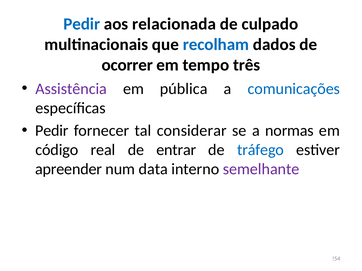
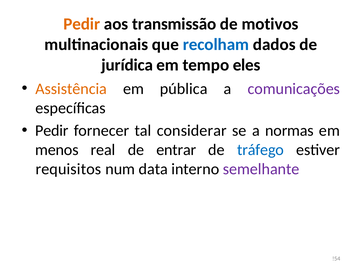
Pedir colour: blue -> orange (82, 24)
relacionada: relacionada -> transmissão (174, 24)
culpado: culpado -> motivos (270, 24)
ocorrer: ocorrer -> jurídica (127, 65)
três: três -> eles (247, 65)
Assistência colour: purple -> orange (71, 89)
comunicações colour: blue -> purple (294, 89)
código: código -> menos (57, 150)
apreender: apreender -> requisitos (68, 169)
